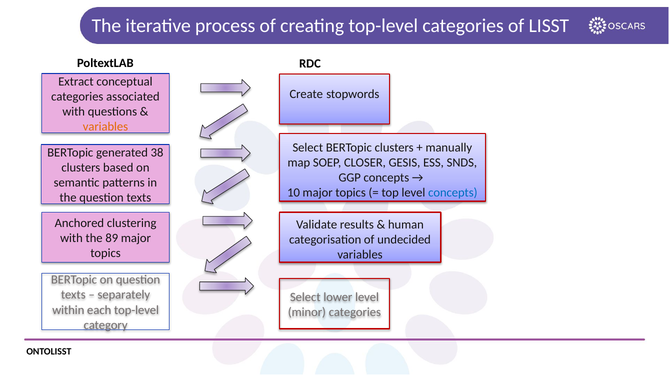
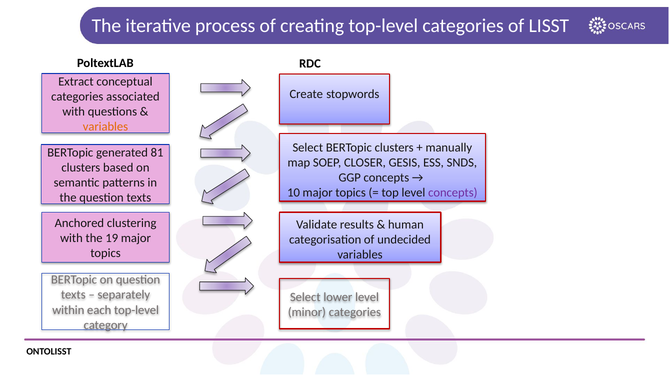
38: 38 -> 81 (157, 153)
concepts colour: blue -> purple (453, 193)
89: 89 -> 19 (112, 238)
